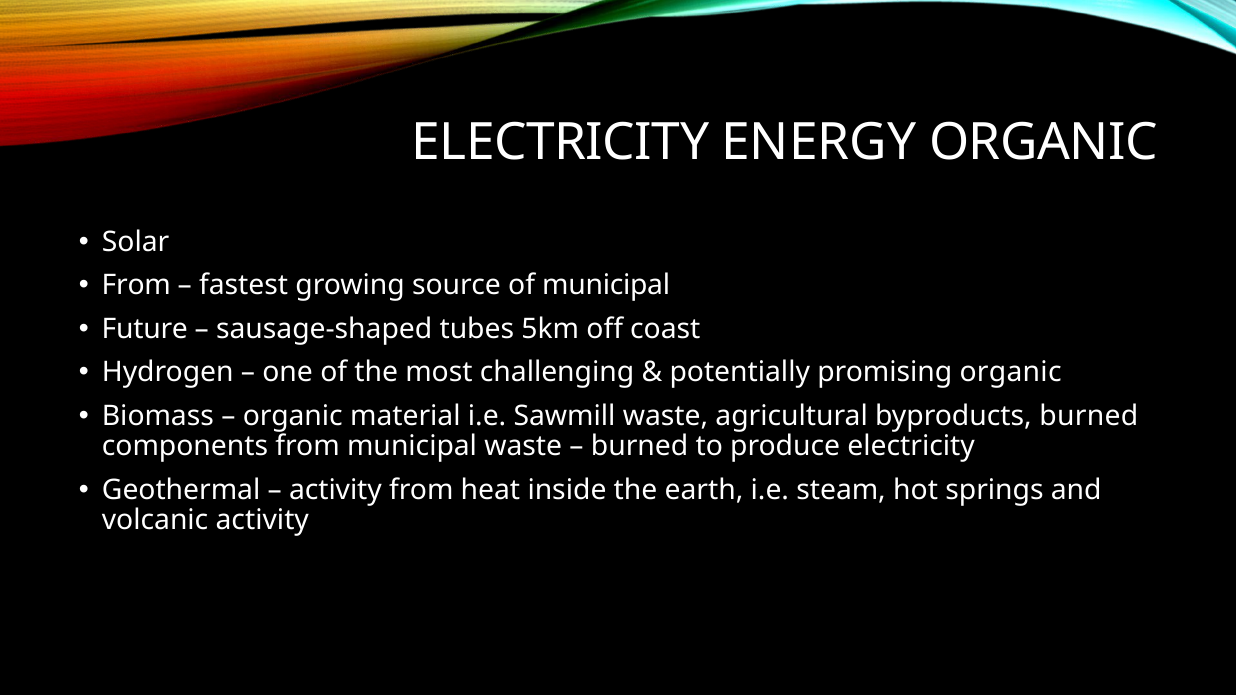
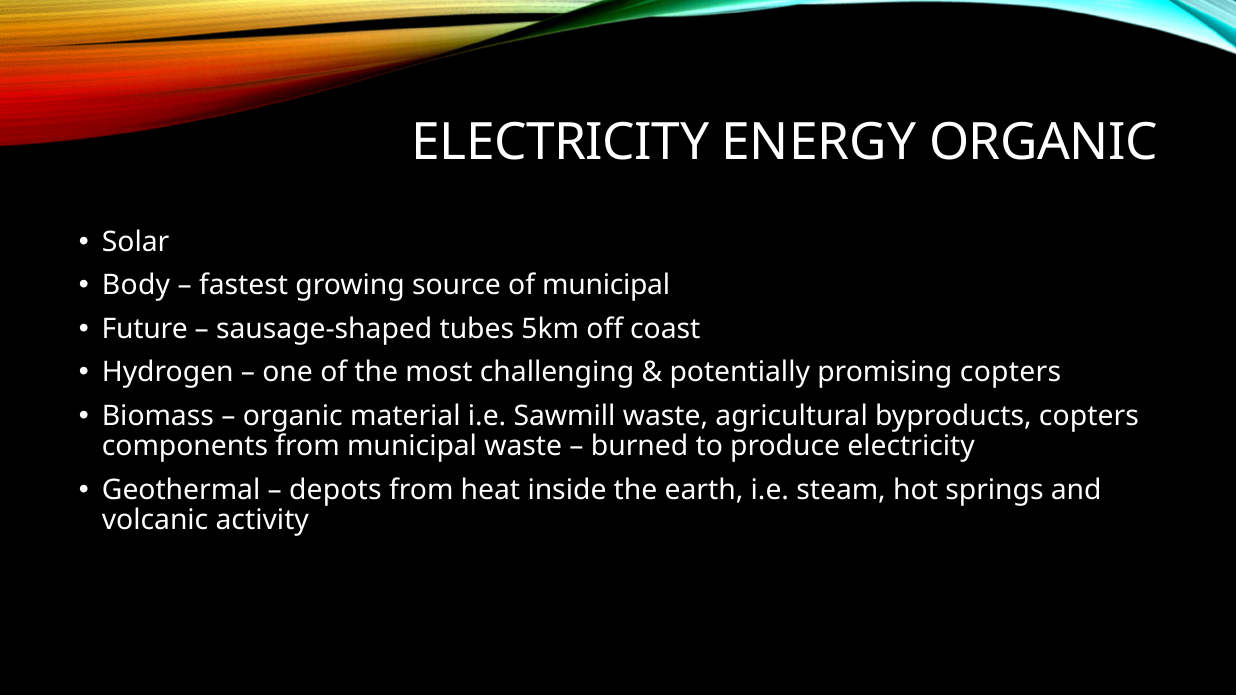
From: From -> Body (136, 286)
promising organic: organic -> copters (1011, 373)
byproducts burned: burned -> copters (1089, 416)
activity: activity -> depots (335, 490)
